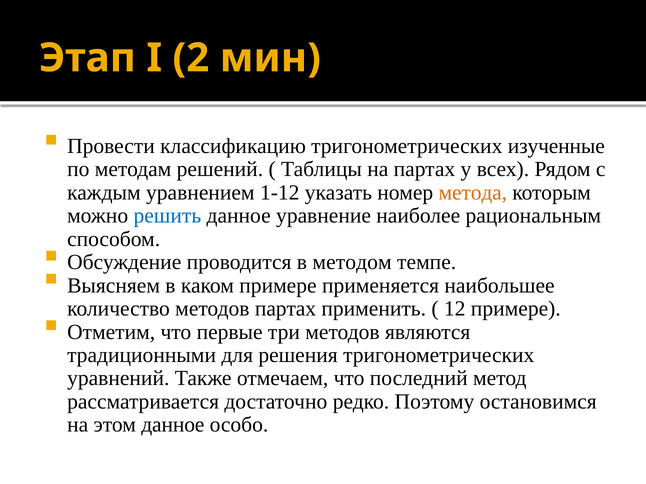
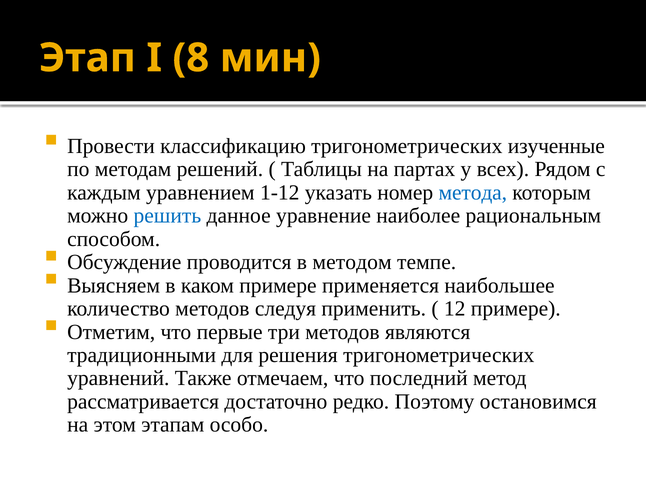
2: 2 -> 8 (191, 58)
метода colour: orange -> blue (473, 193)
методов партах: партах -> следуя (286, 309)
этом данное: данное -> этапам (173, 425)
